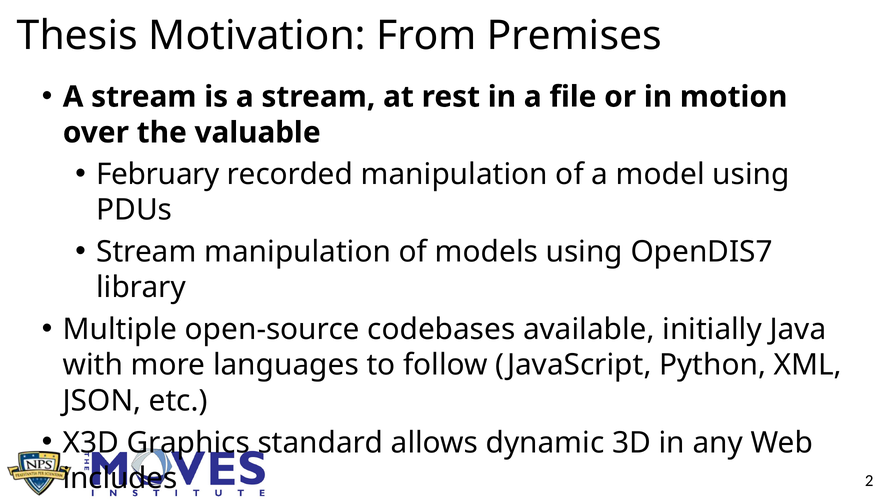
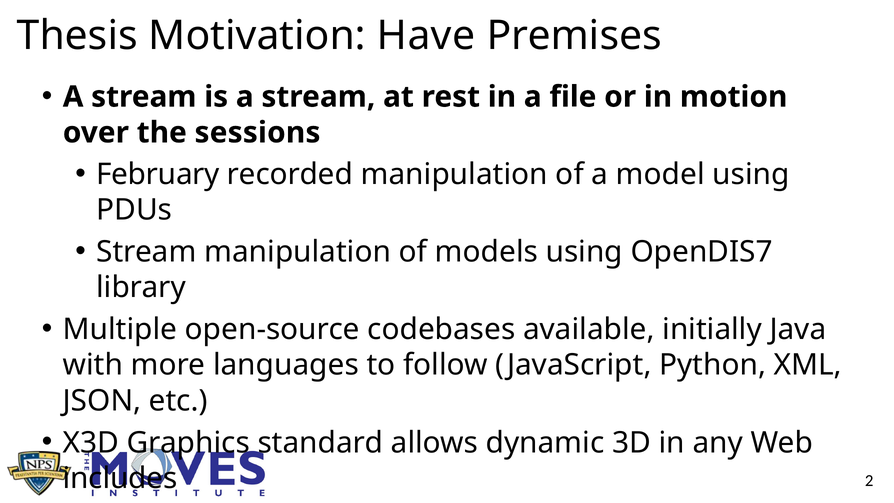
Motivation From: From -> Have (426, 36)
valuable: valuable -> sessions (257, 133)
